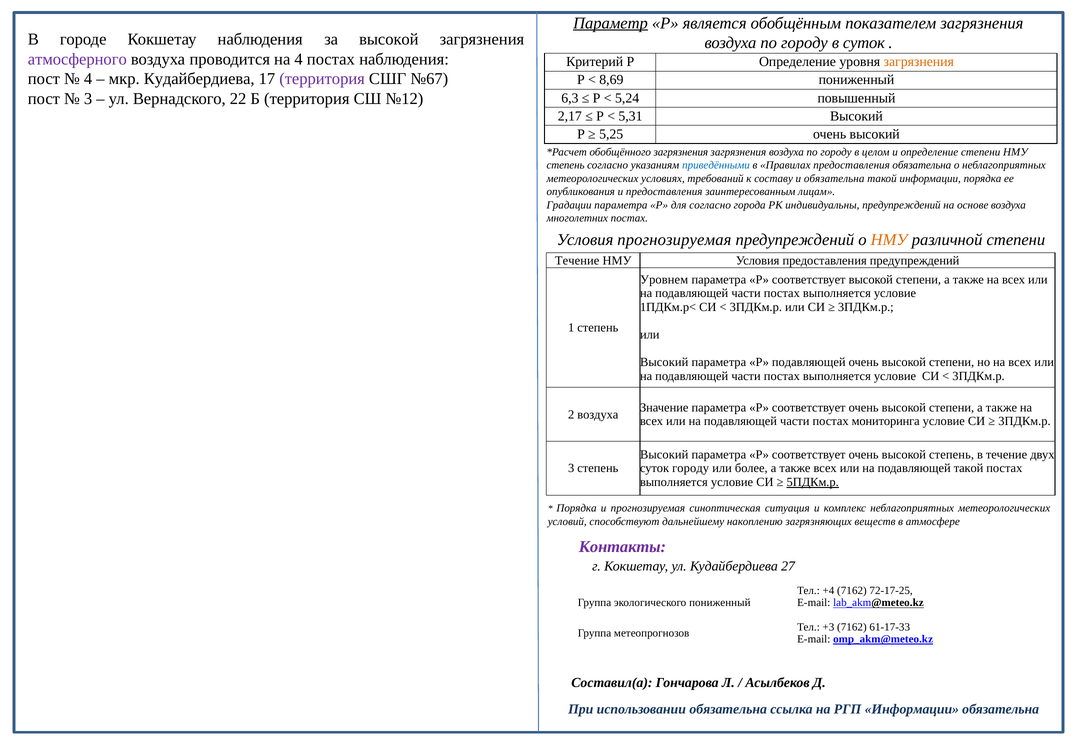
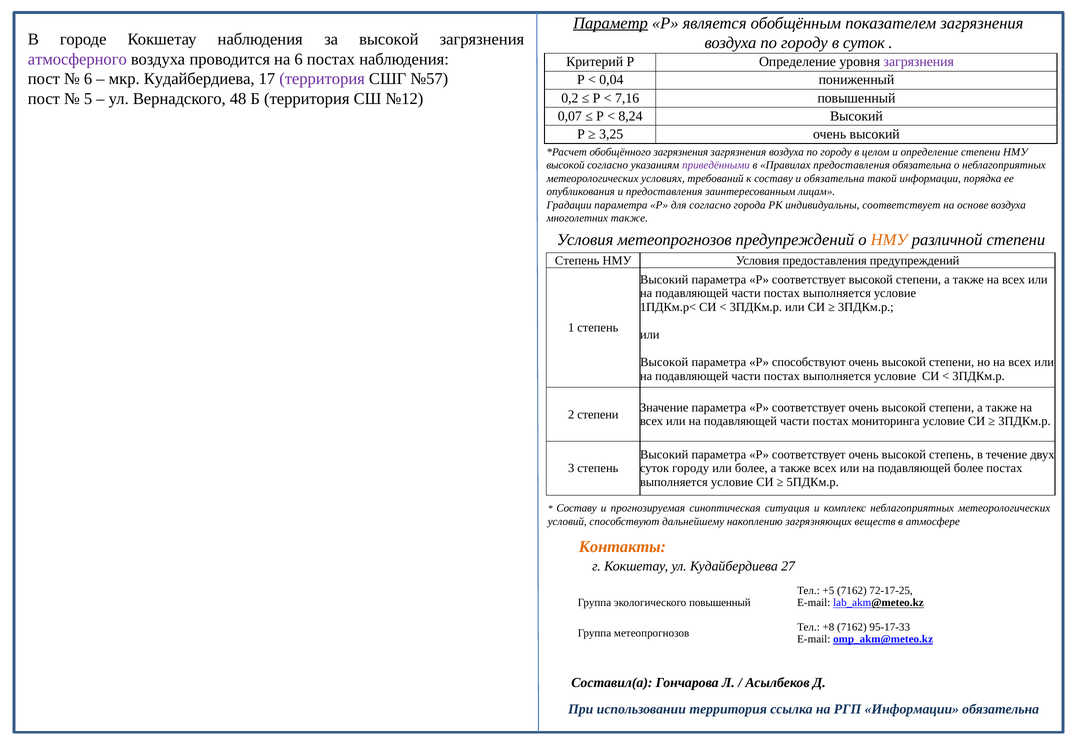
на 4: 4 -> 6 (299, 59)
загрязнения colour: orange -> purple (919, 62)
4: 4 -> 6 (88, 79)
№67: №67 -> №57 (429, 79)
8,69: 8,69 -> 0,04 (611, 80)
3: 3 -> 5 (88, 99)
22: 22 -> 48 (238, 99)
6,3: 6,3 -> 0,2 (570, 98)
5,24: 5,24 -> 7,16 (627, 98)
2,17: 2,17 -> 0,07 (570, 116)
5,31: 5,31 -> 8,24 (630, 116)
5,25: 5,25 -> 3,25 (611, 134)
степень: степень -> высокой (566, 165)
приведёнными colour: blue -> purple (716, 165)
индивидуальны предупреждений: предупреждений -> соответствует (901, 205)
многолетних постах: постах -> также (629, 218)
Условия прогнозируемая: прогнозируемая -> метеопрогнозов (675, 240)
Течение: Течение -> Степень (577, 261)
Уровнем: Уровнем -> Высокий (664, 280)
Высокий: Высокий -> Высокой (664, 362)
Р подавляющей: подавляющей -> способствуют (809, 362)
2 воздуха: воздуха -> степени (598, 415)
подавляющей такой: такой -> более (969, 469)
5ПДКм.р underline: present -> none (813, 482)
Порядка: Порядка -> Составу (577, 509)
Контакты colour: purple -> orange (622, 547)
+4: +4 -> +5 (828, 591)
экологического пониженный: пониженный -> повышенный (720, 603)
+3: +3 -> +8 (828, 627)
61-17-33: 61-17-33 -> 95-17-33 (890, 627)
использовании обязательна: обязательна -> территория (728, 710)
